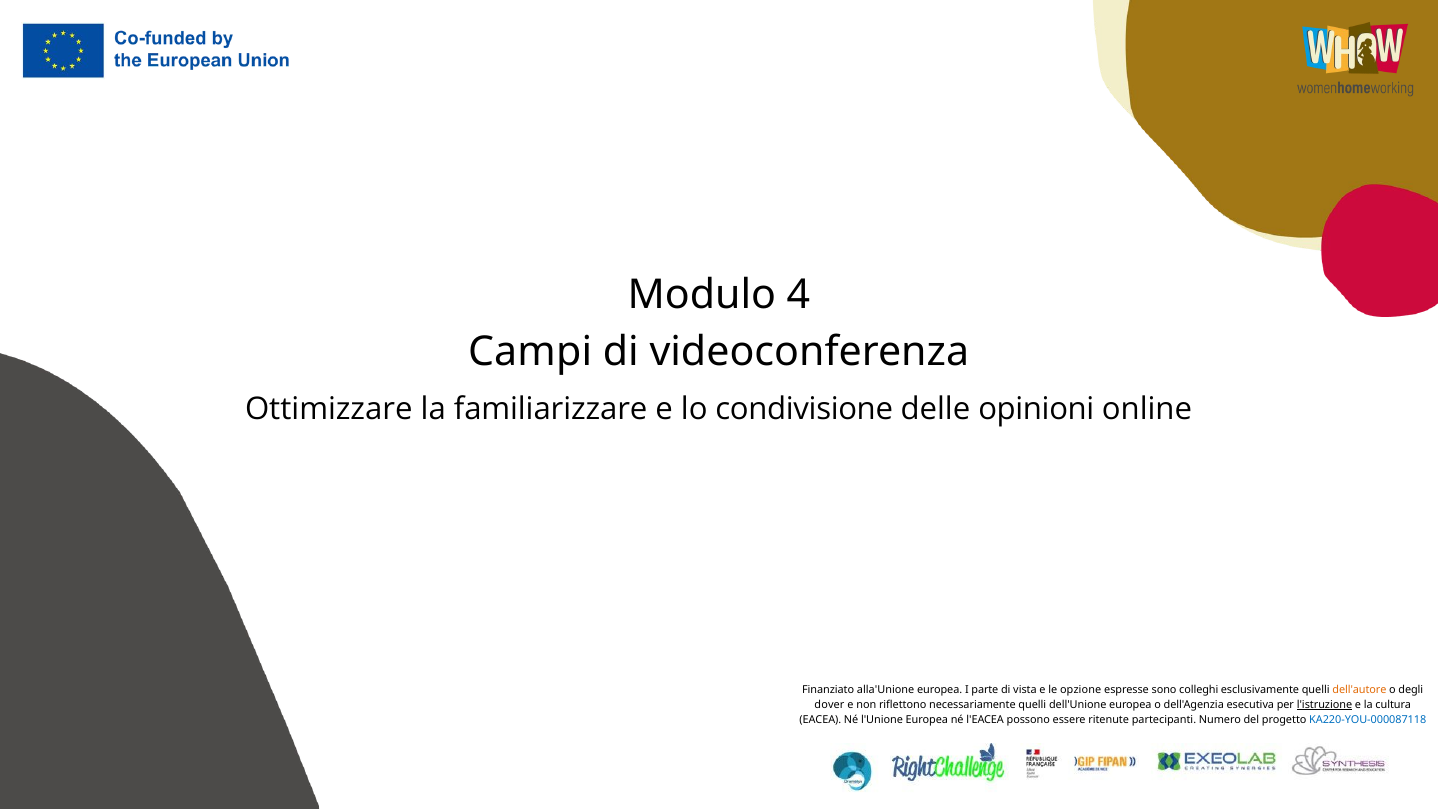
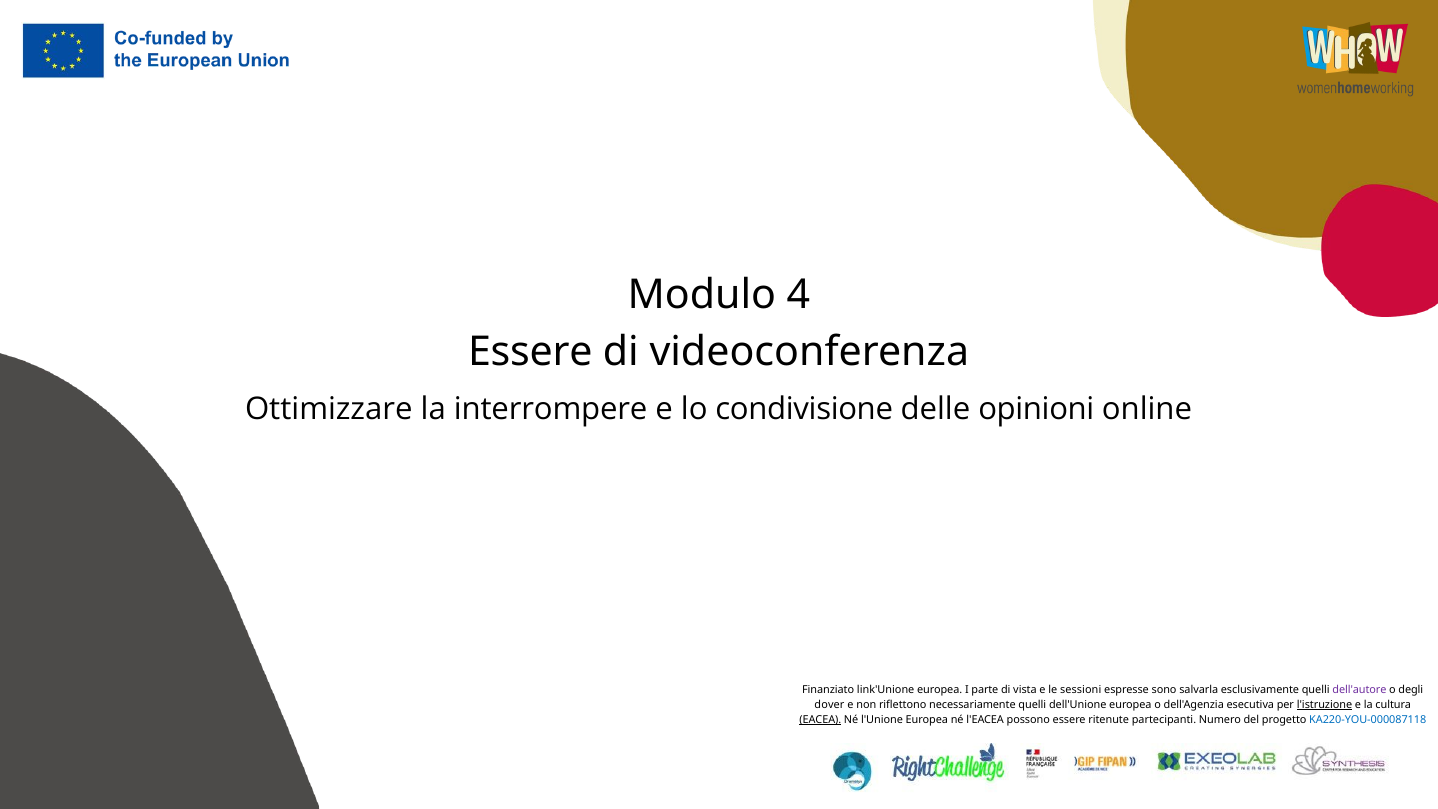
Campi: Campi -> Essere (530, 352)
familiarizzare: familiarizzare -> interrompere (551, 409)
alla'Unione: alla'Unione -> link'Unione (886, 690)
opzione: opzione -> sessioni (1081, 690)
colleghi: colleghi -> salvarla (1199, 690)
dell'autore colour: orange -> purple (1359, 690)
EACEA underline: none -> present (820, 720)
